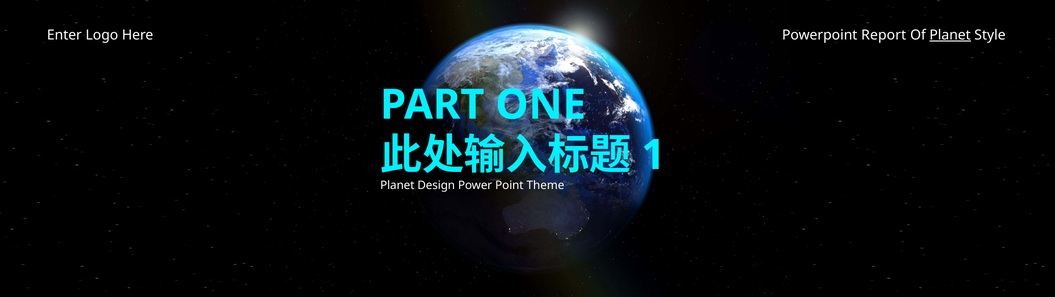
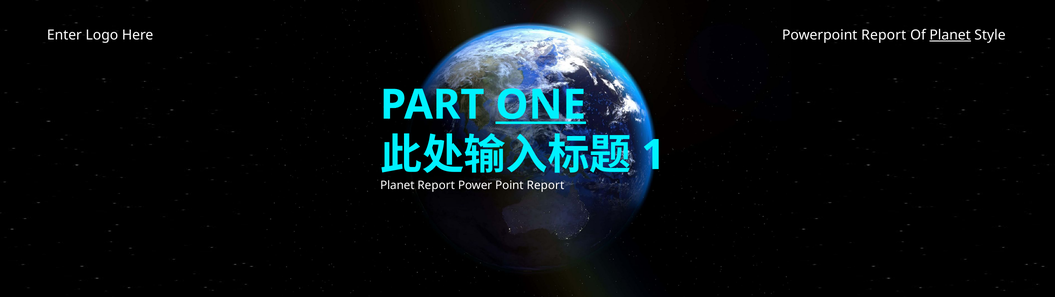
ONE underline: none -> present (541, 105)
Planet Design: Design -> Report (436, 185)
Point Theme: Theme -> Report (545, 185)
